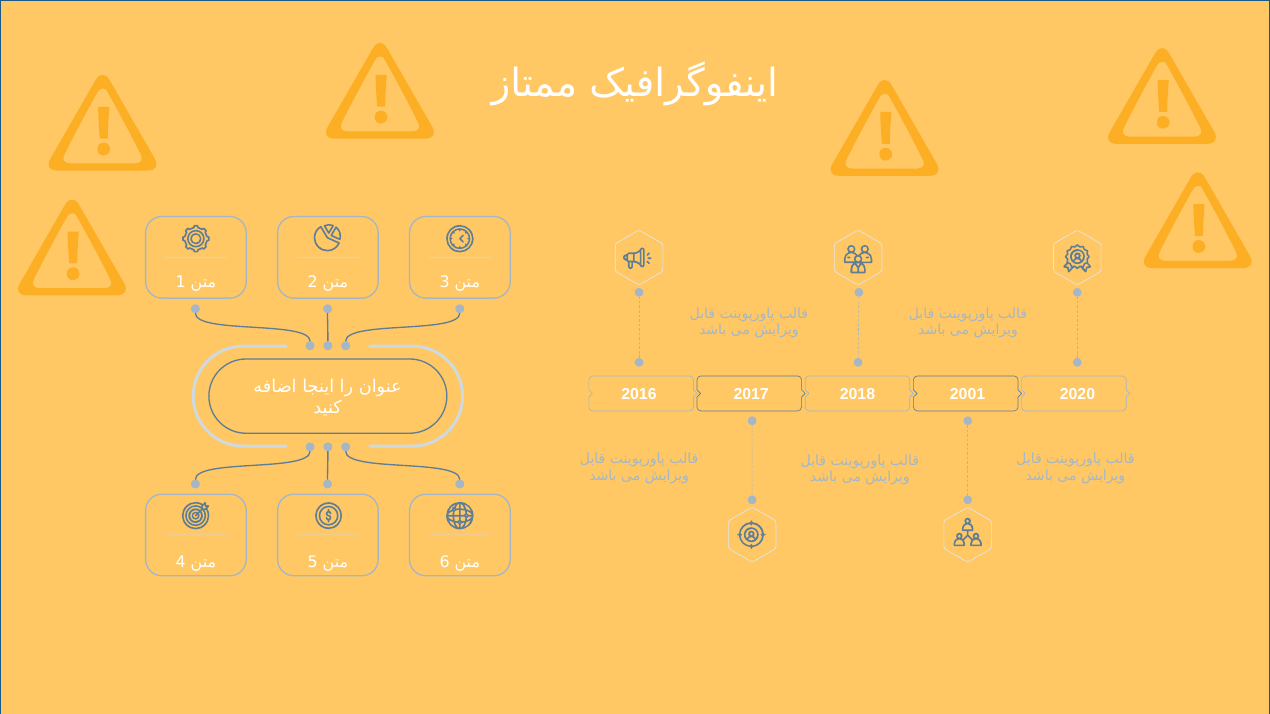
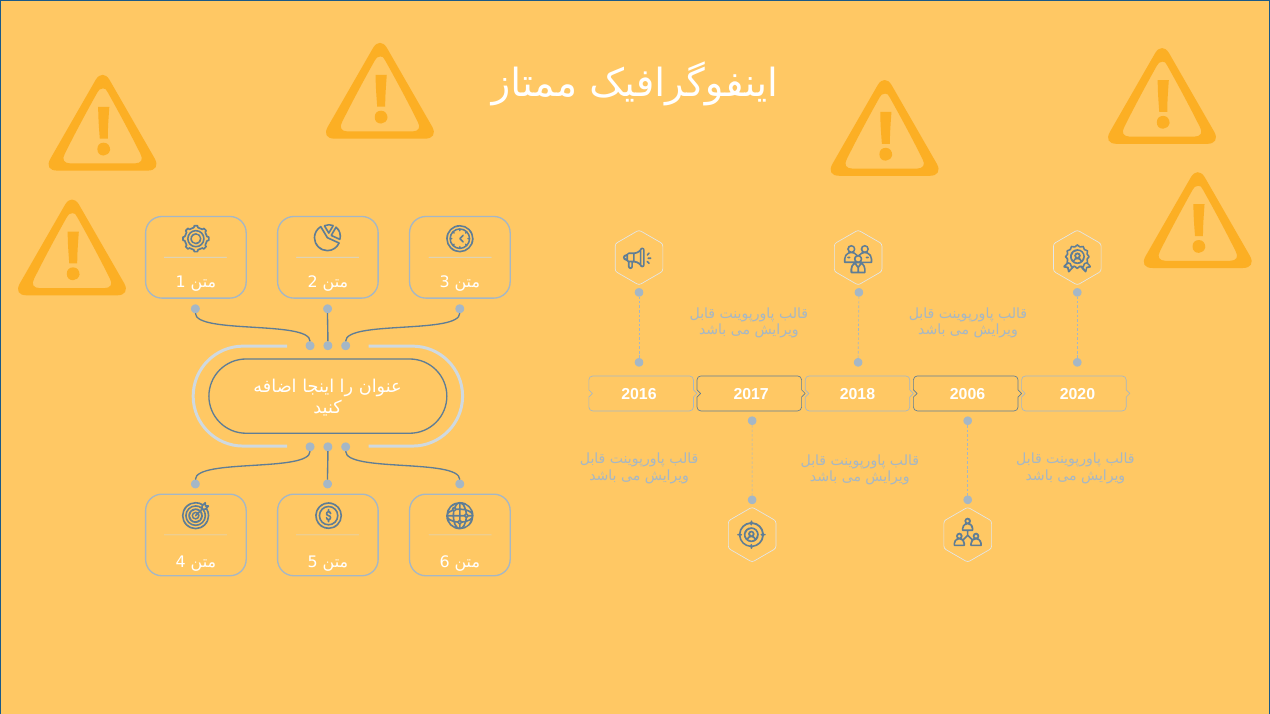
2001: 2001 -> 2006 (968, 395)
